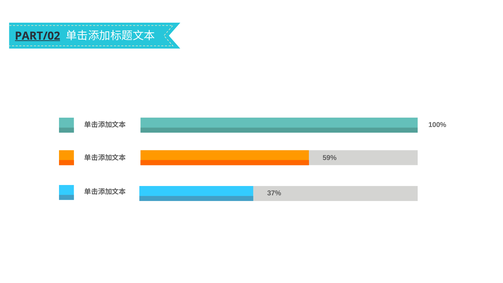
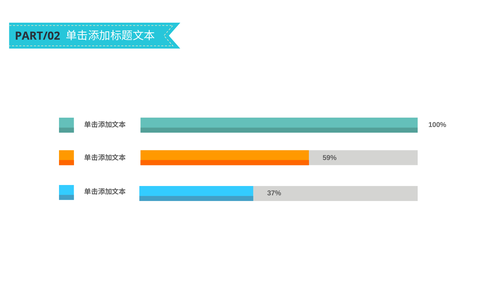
PART/02 underline: present -> none (38, 36)
